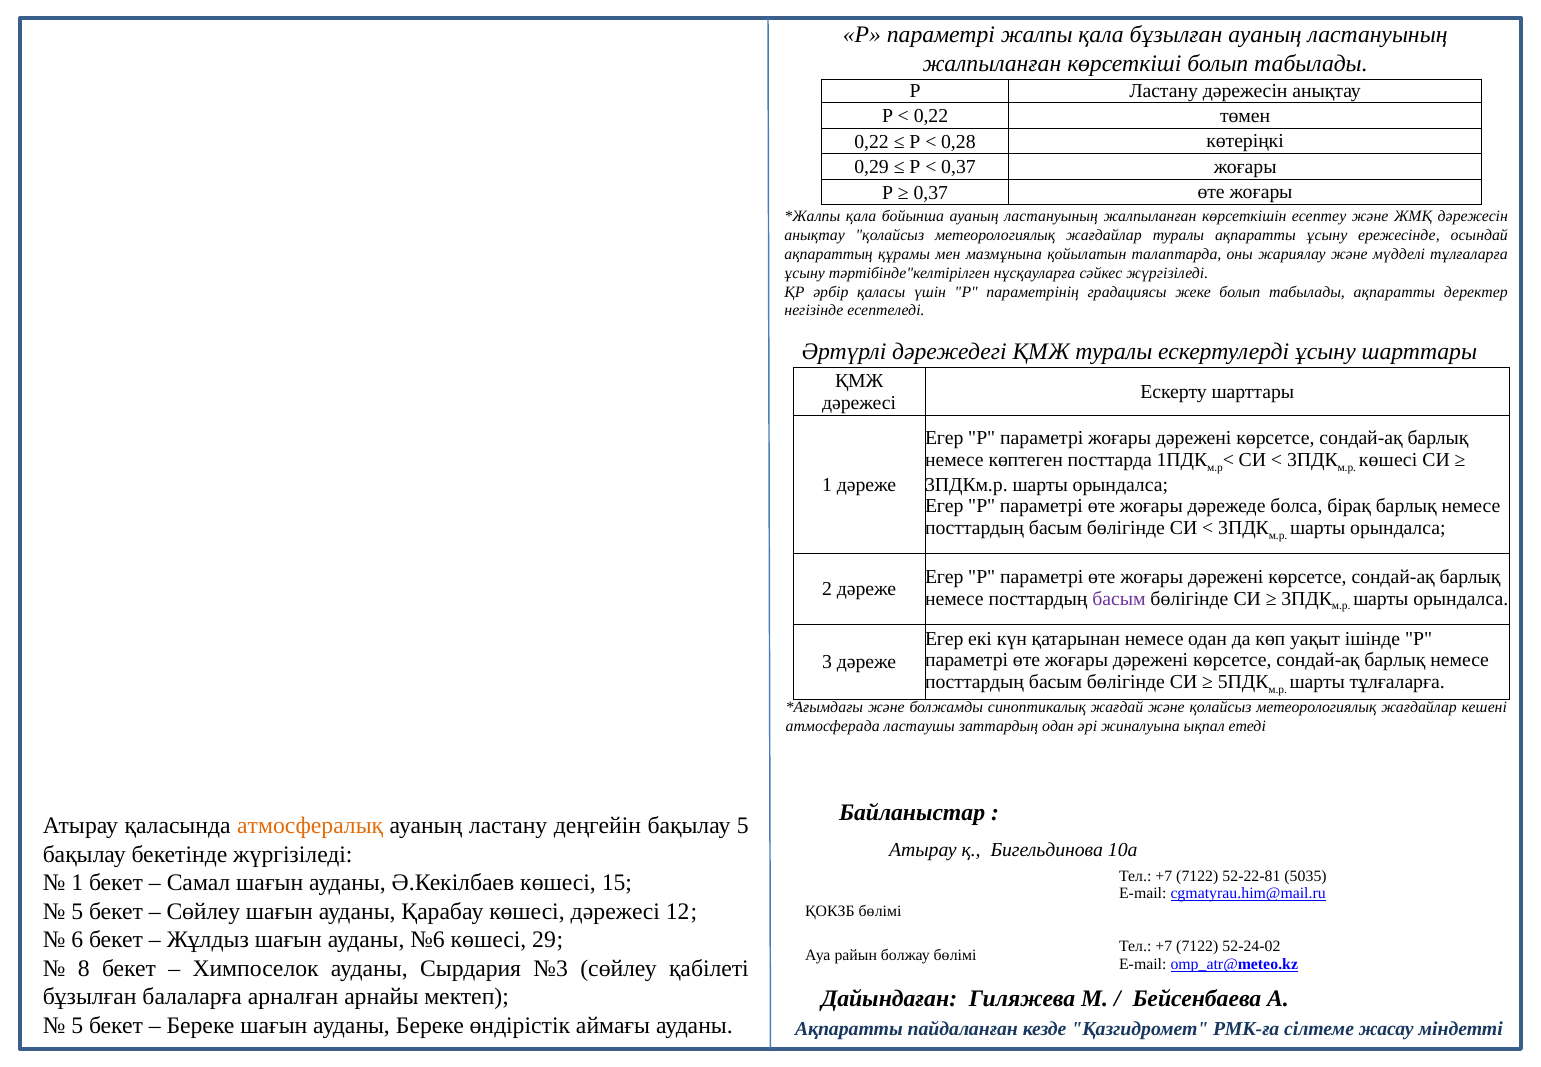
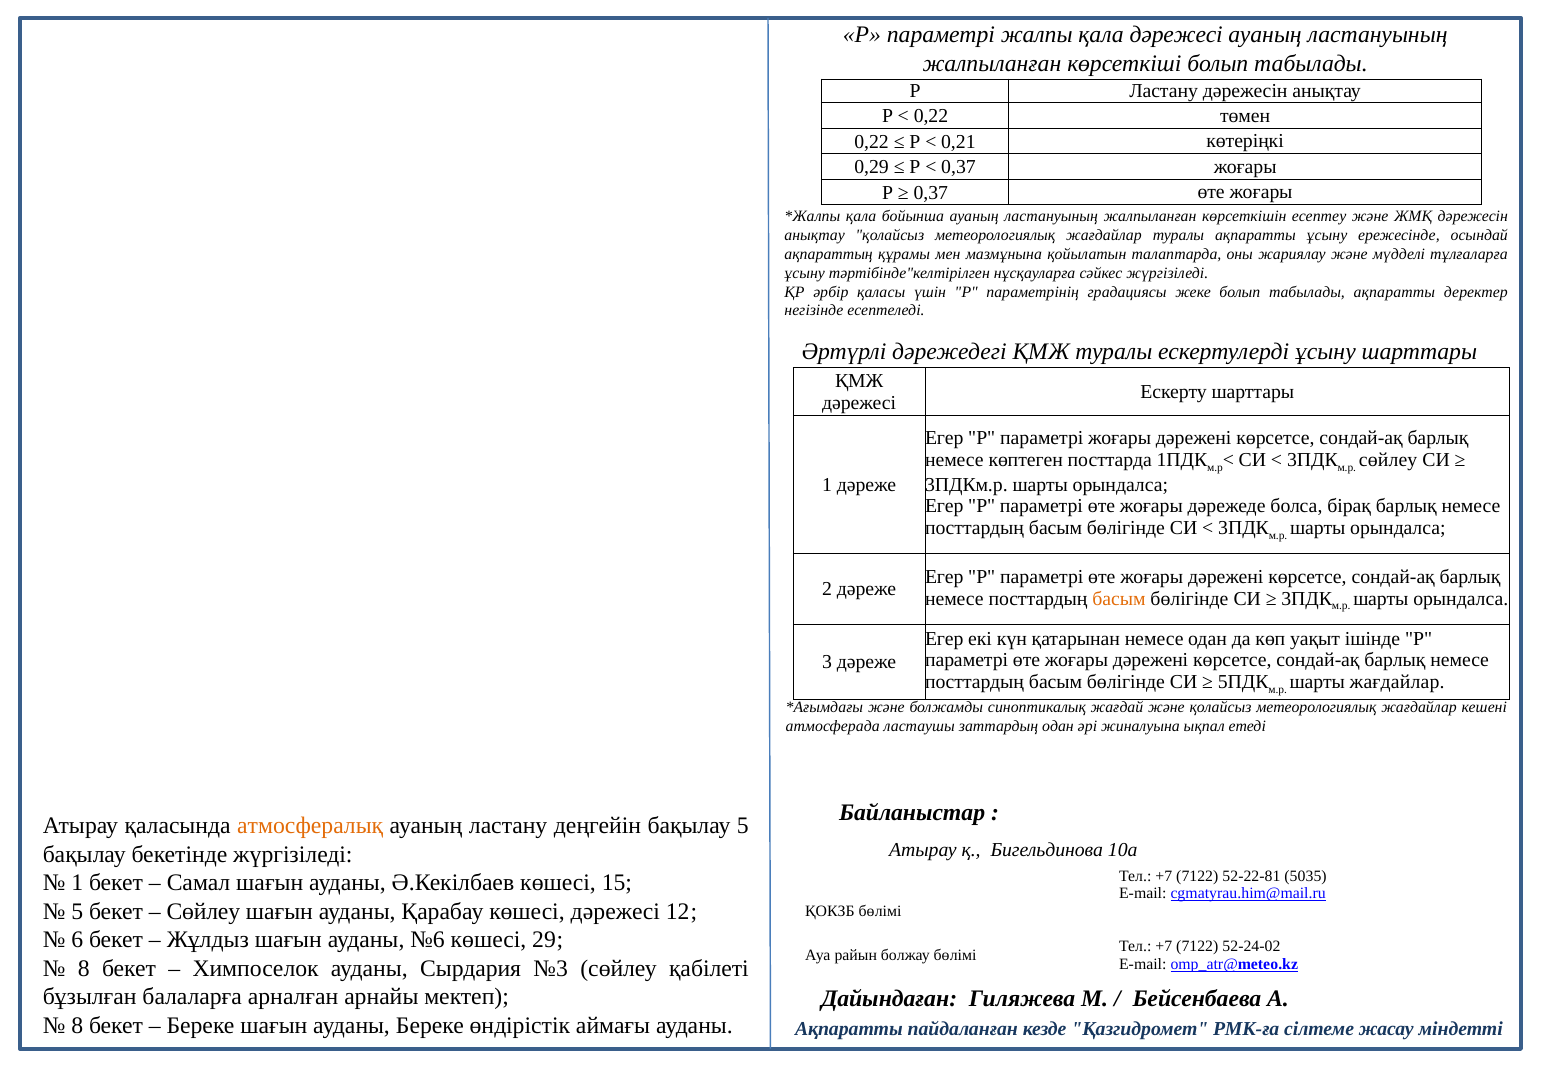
қала бұзылған: бұзылған -> дәрежесі (1176, 35)
0,28: 0,28 -> 0,21 (958, 142)
көшесі: көшесі -> сөйлеу (1388, 460)
басым colour: purple -> orange (1119, 598)
шарты тұлғаларға: тұлғаларға -> жағдайлар (1397, 682)
5: 5 -> 8 (77, 1025)
